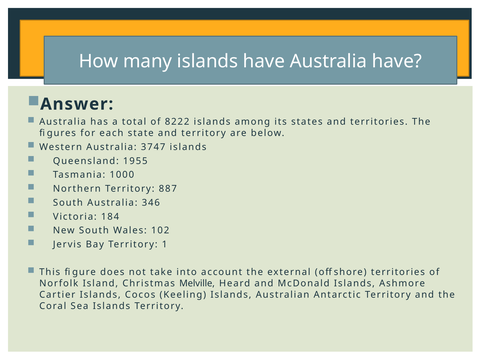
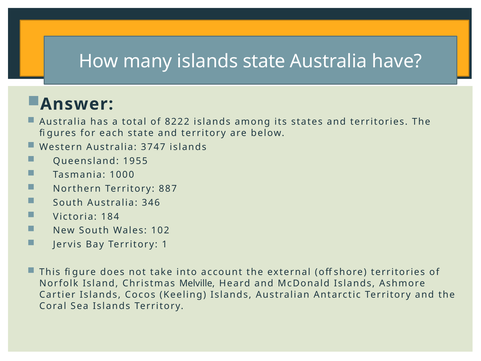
islands have: have -> state (264, 61)
